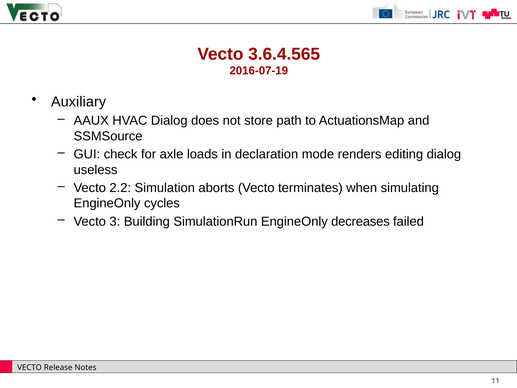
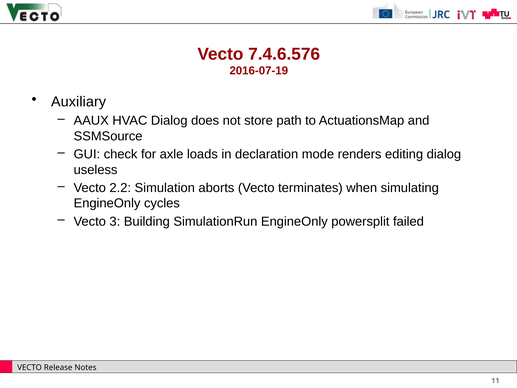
3.6.4.565: 3.6.4.565 -> 7.4.6.576 (284, 54)
decreases: decreases -> powersplit (360, 221)
